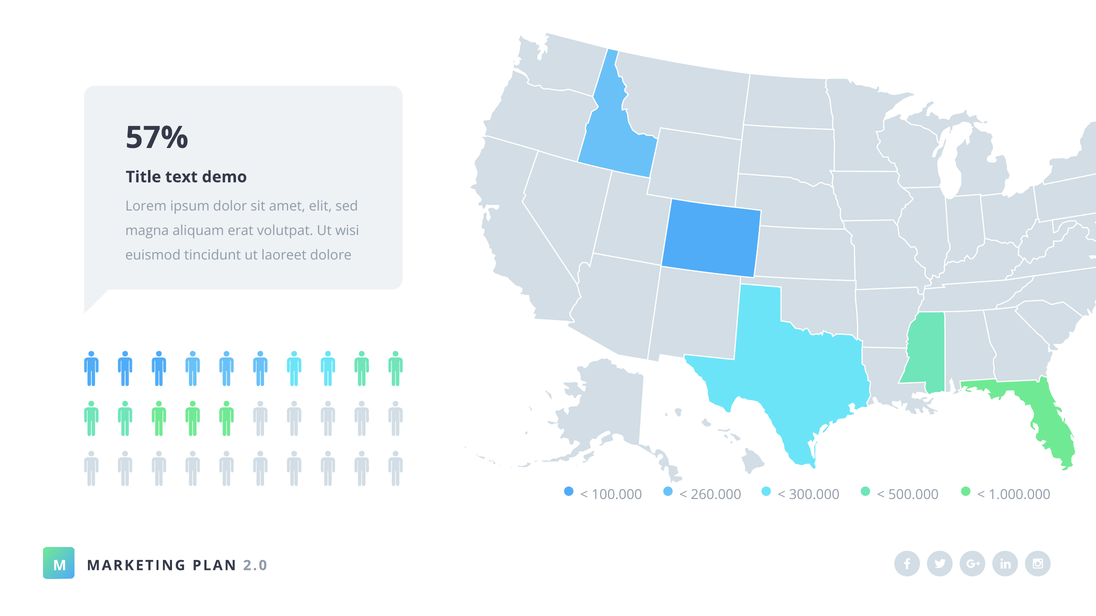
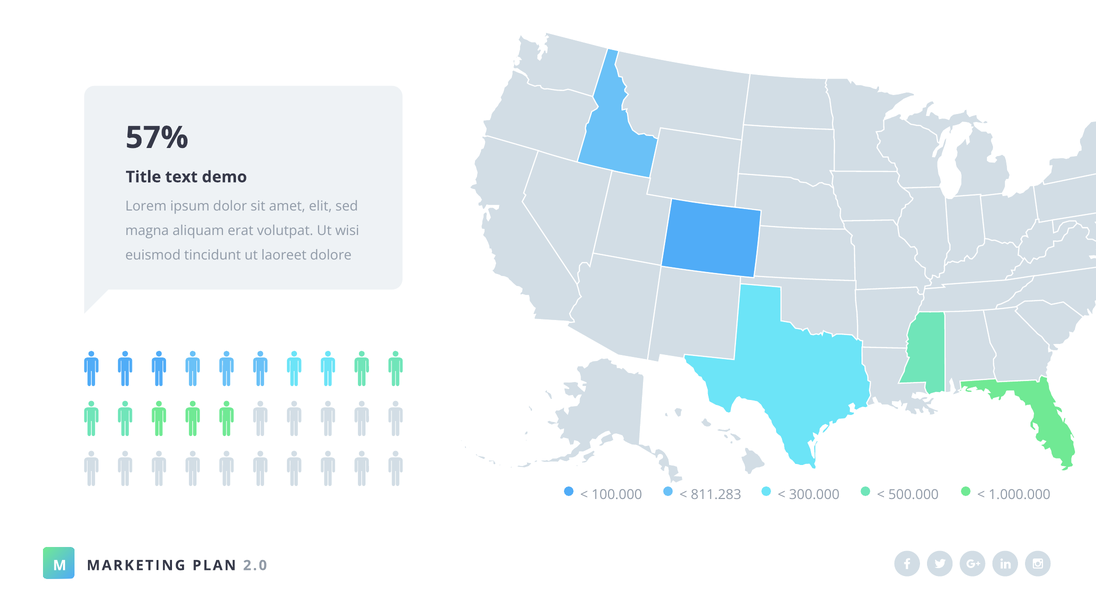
260.000: 260.000 -> 811.283 (716, 495)
